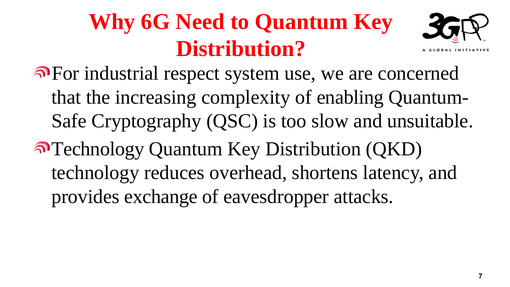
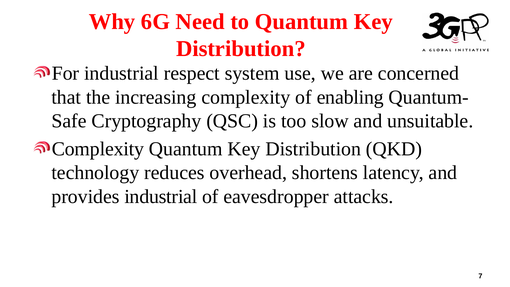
Technology: Technology -> Complexity (98, 149)
provides exchange: exchange -> industrial (161, 196)
